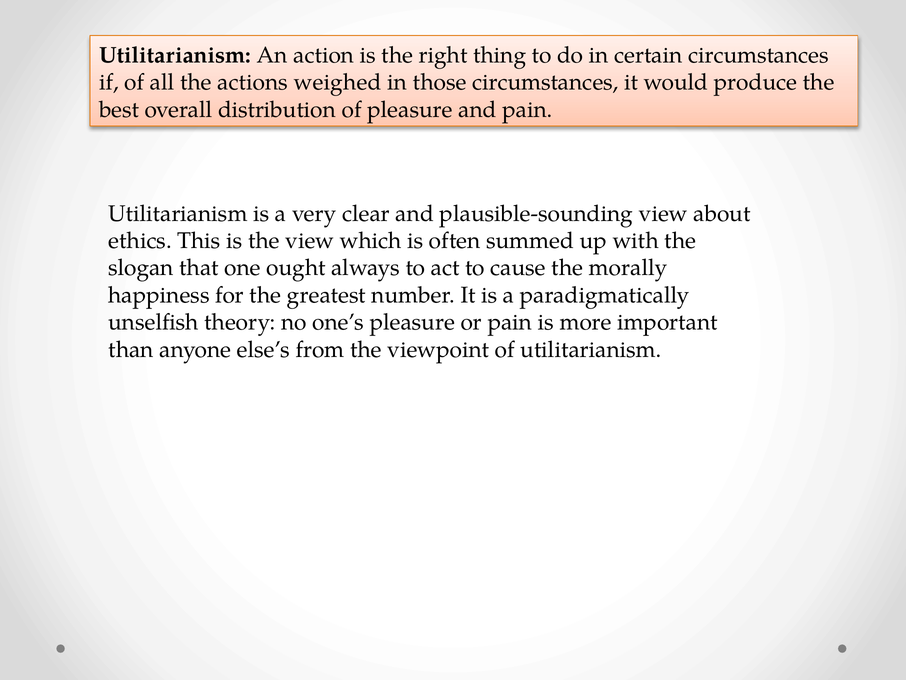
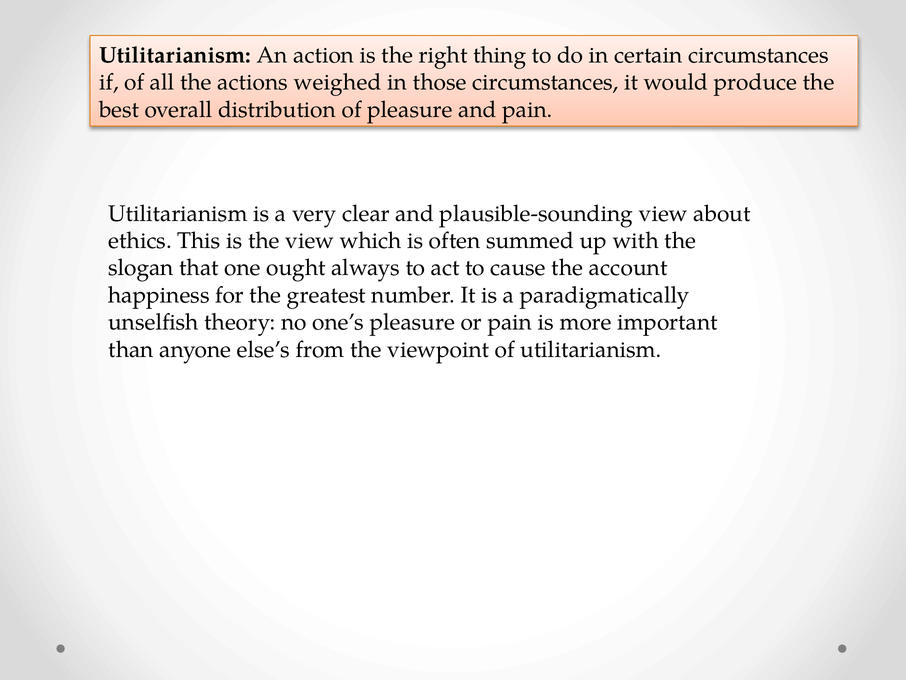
morally: morally -> account (628, 268)
